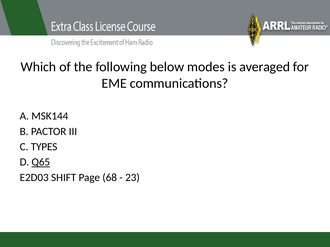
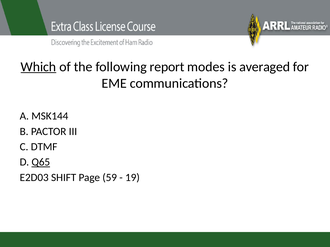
Which underline: none -> present (38, 67)
below: below -> report (167, 67)
TYPES: TYPES -> DTMF (44, 147)
68: 68 -> 59 (110, 178)
23: 23 -> 19 (132, 178)
